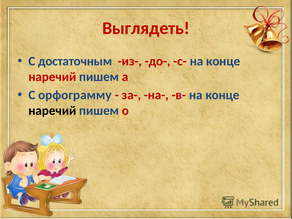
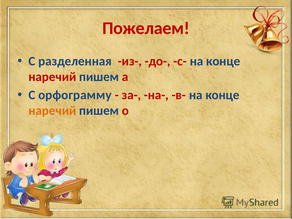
Выглядеть: Выглядеть -> Пожелаем (146, 28)
достаточным: достаточным -> разделенная (75, 61)
наречий colour: black -> orange (52, 111)
